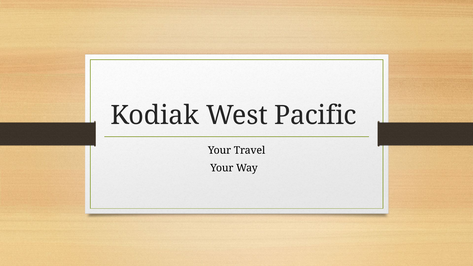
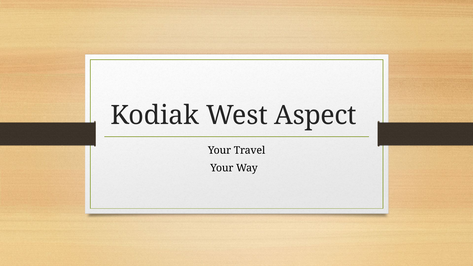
Pacific: Pacific -> Aspect (315, 116)
